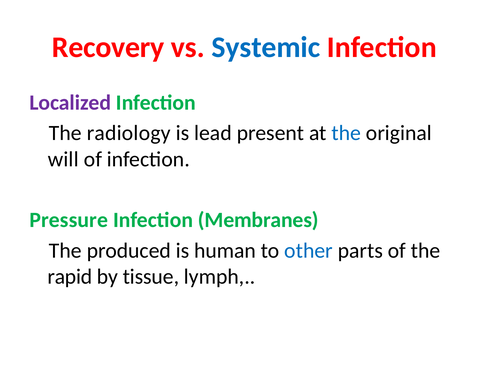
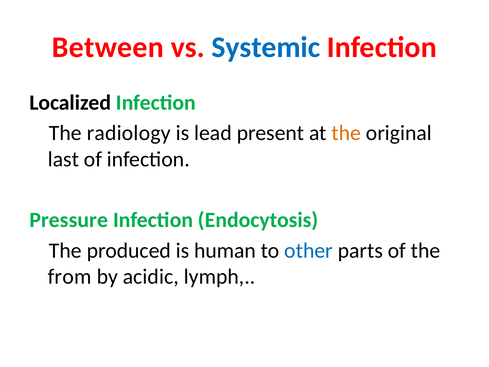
Recovery: Recovery -> Between (108, 47)
Localized colour: purple -> black (70, 103)
the colour: blue -> orange (346, 133)
will: will -> last (63, 159)
Membranes: Membranes -> Endocytosis (258, 220)
rapid: rapid -> from (70, 277)
tissue: tissue -> acidic (151, 277)
